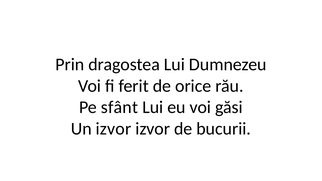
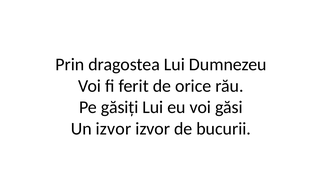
sfânt: sfânt -> găsiți (120, 107)
